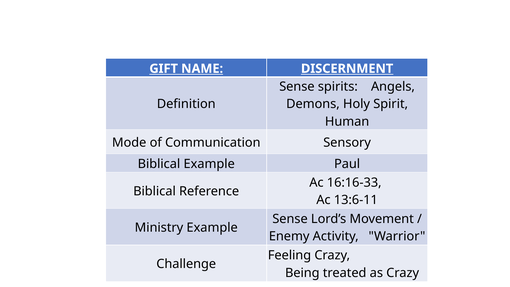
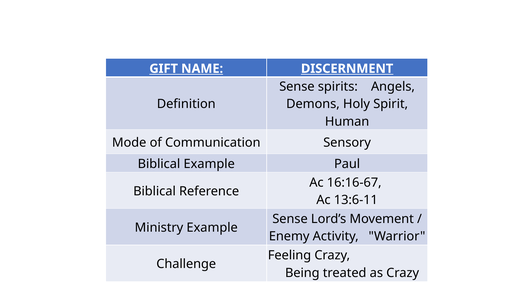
16:16-33: 16:16-33 -> 16:16-67 (354, 182)
